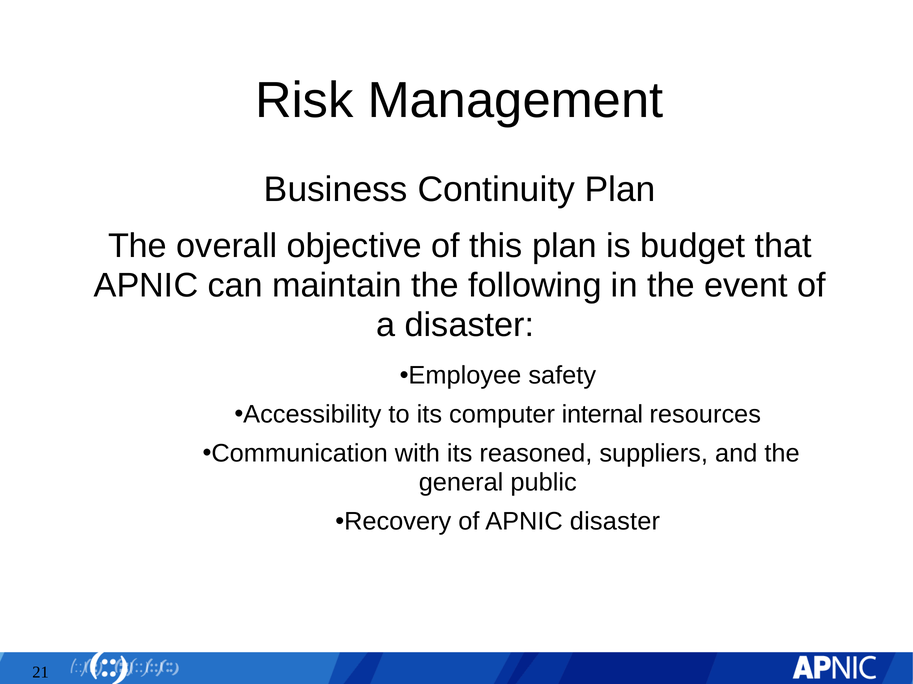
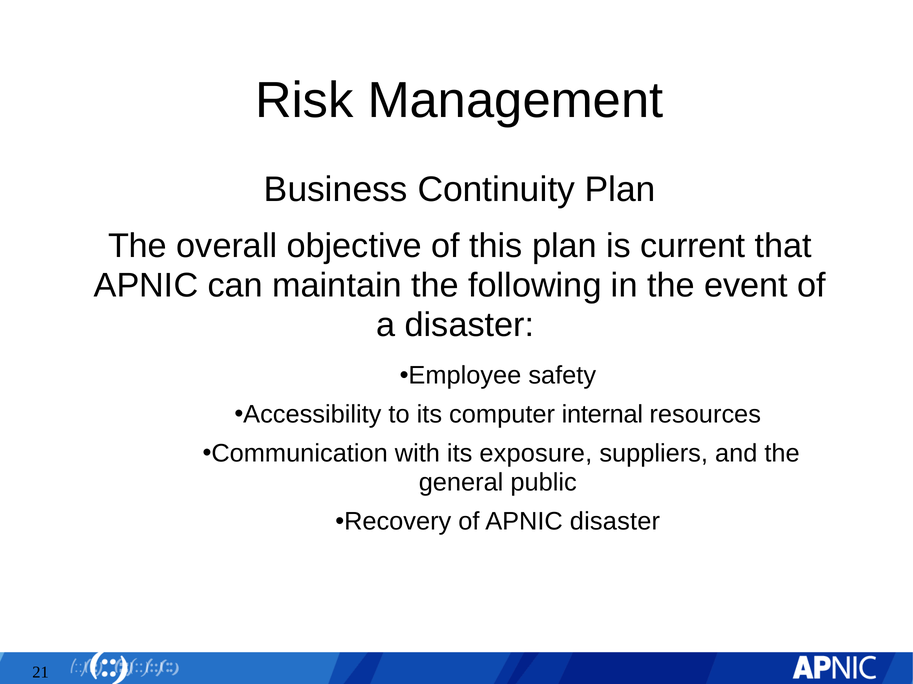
budget: budget -> current (693, 246)
reasoned: reasoned -> exposure (536, 454)
